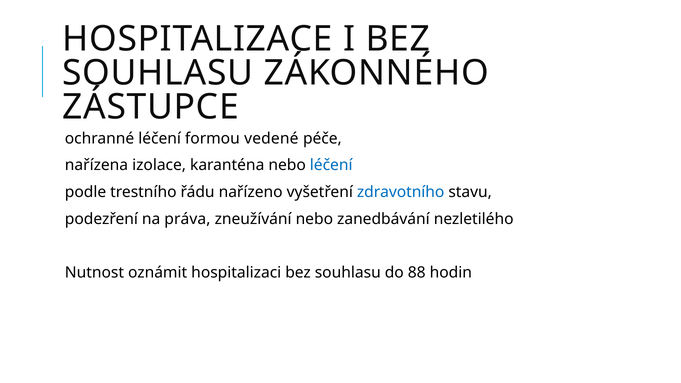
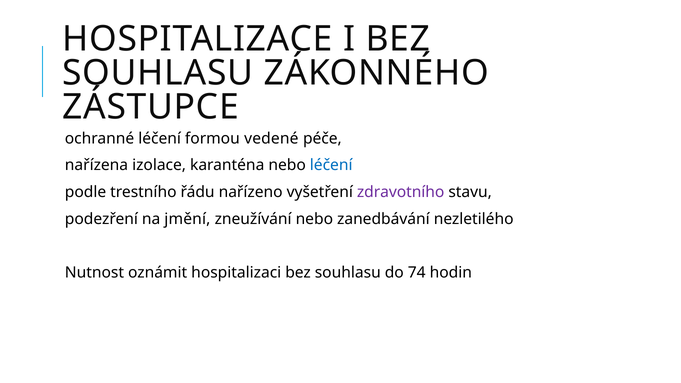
zdravotního colour: blue -> purple (401, 192)
práva: práva -> jmění (187, 219)
88: 88 -> 74 (417, 272)
